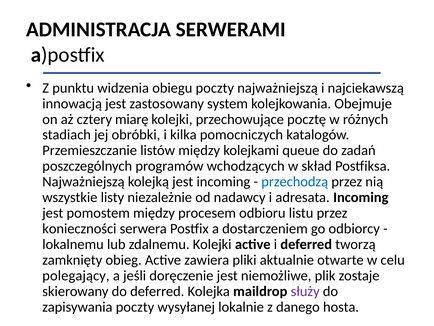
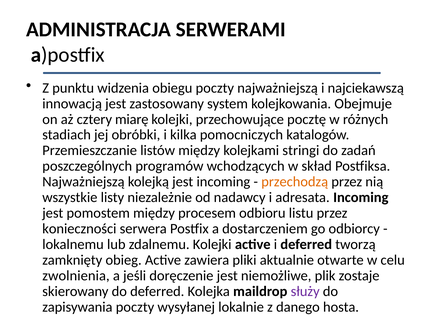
queue: queue -> stringi (301, 150)
przechodzą colour: blue -> orange (295, 182)
polegający: polegający -> zwolnienia (76, 275)
